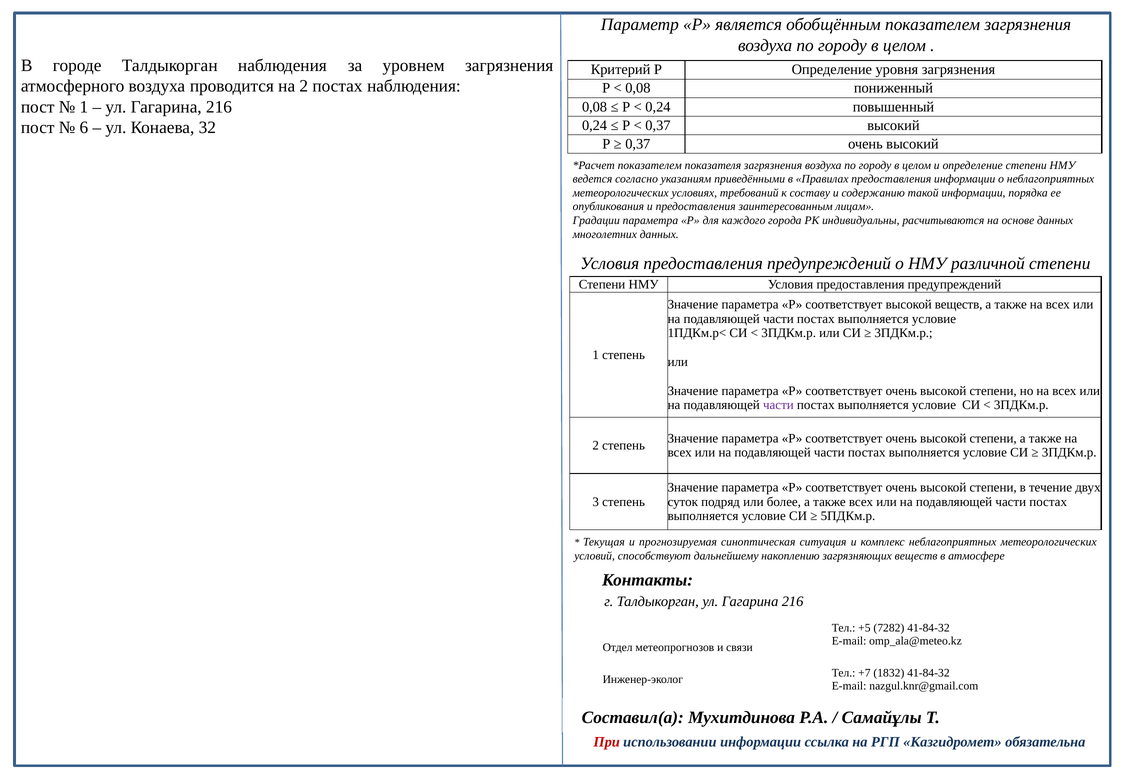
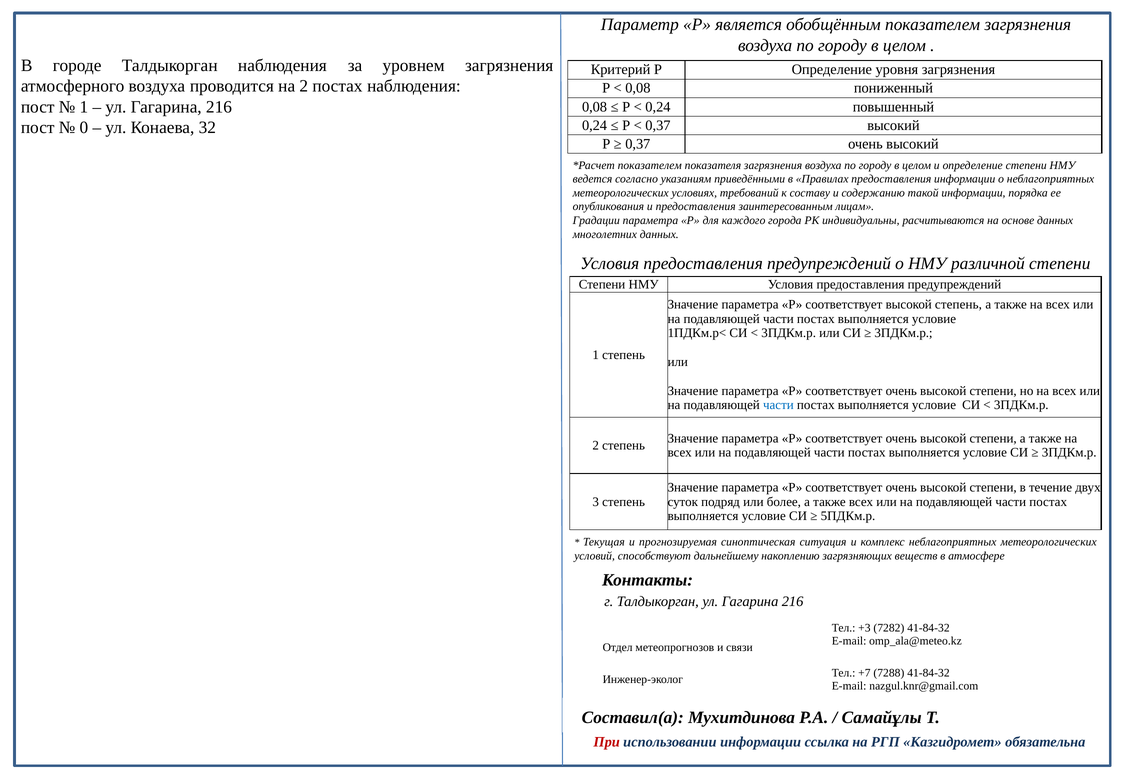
6: 6 -> 0 (84, 128)
высокой веществ: веществ -> степень (958, 304)
части colour: purple -> blue (778, 405)
+5: +5 -> +3 (864, 628)
1832: 1832 -> 7288 (889, 673)
